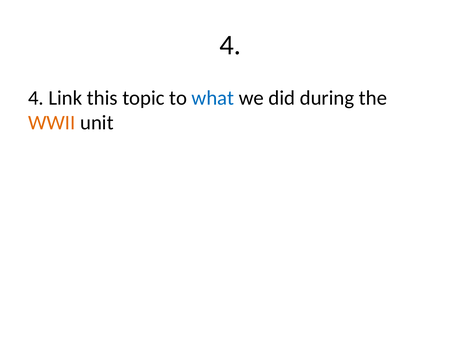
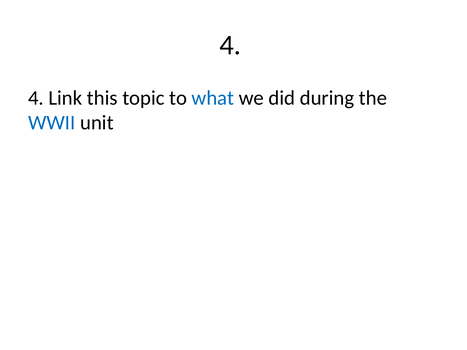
WWII colour: orange -> blue (52, 123)
